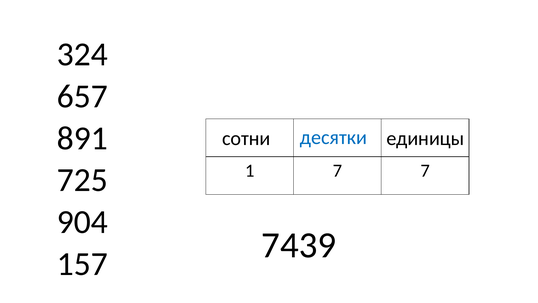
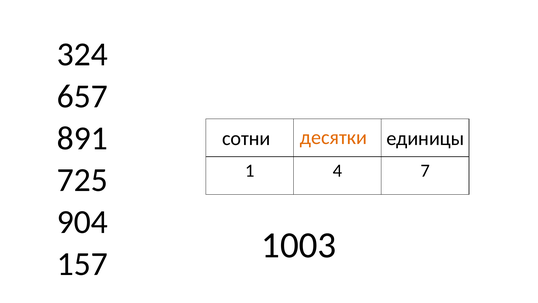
десятки colour: blue -> orange (333, 137)
1 7: 7 -> 4 (337, 171)
7439: 7439 -> 1003 (299, 245)
